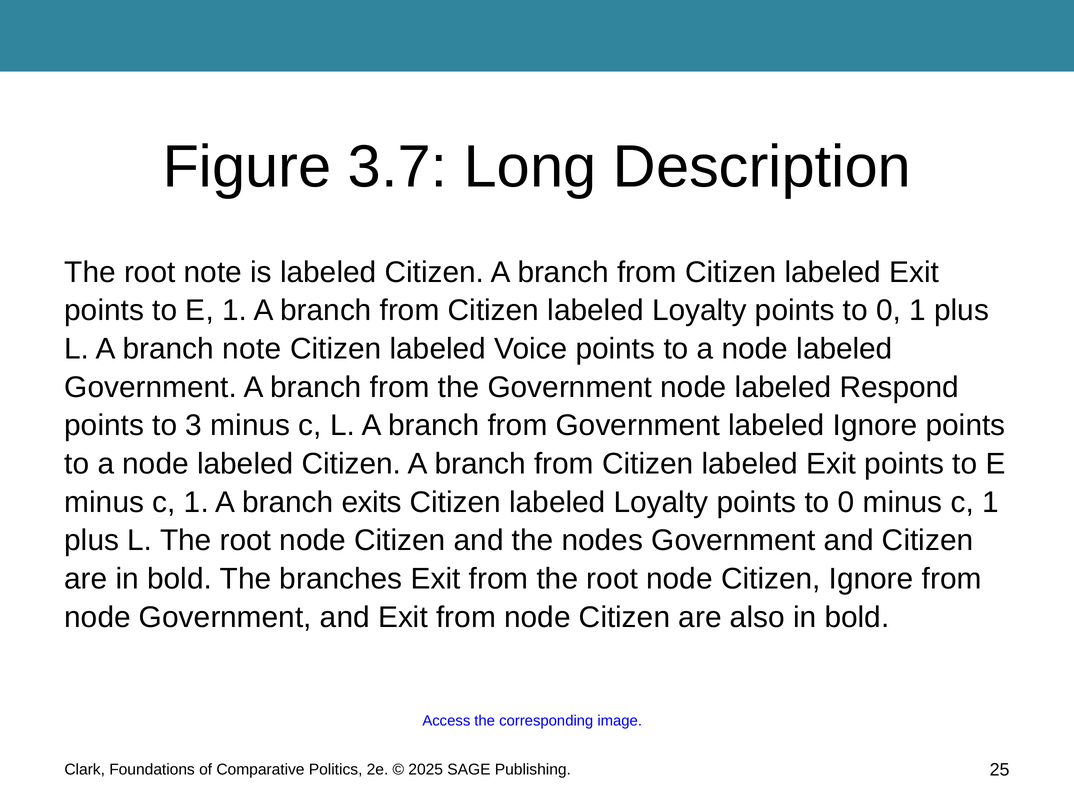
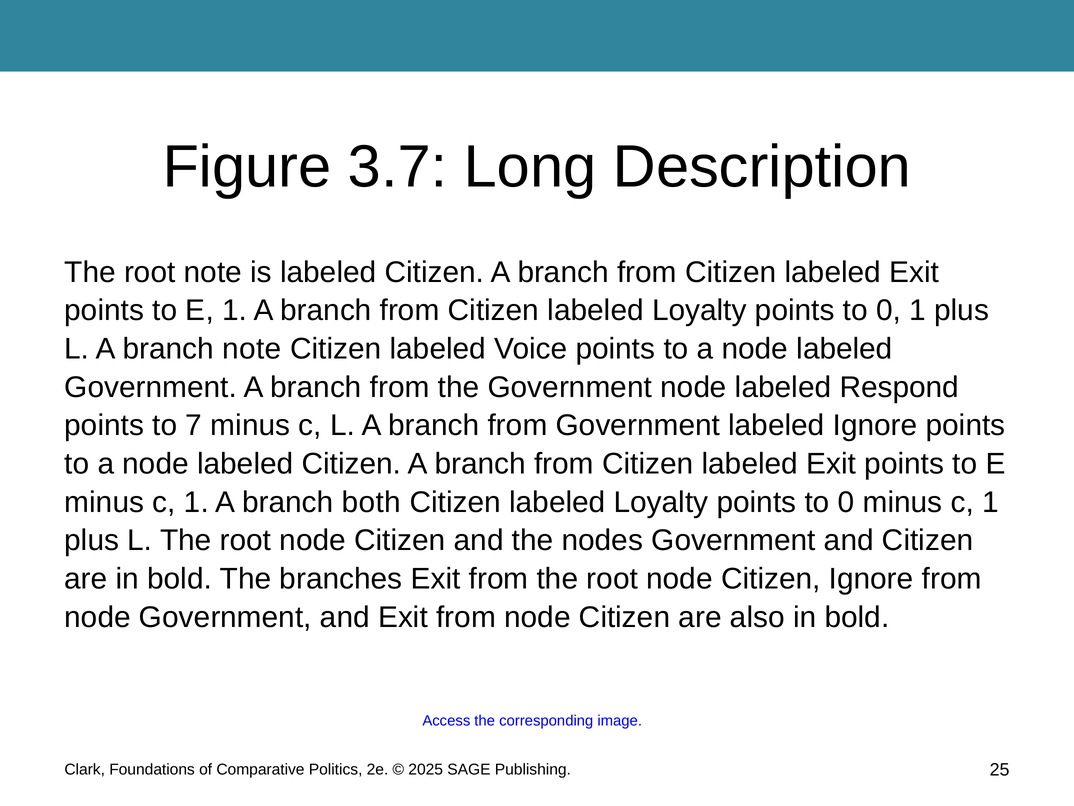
3: 3 -> 7 (194, 425)
exits: exits -> both (371, 502)
